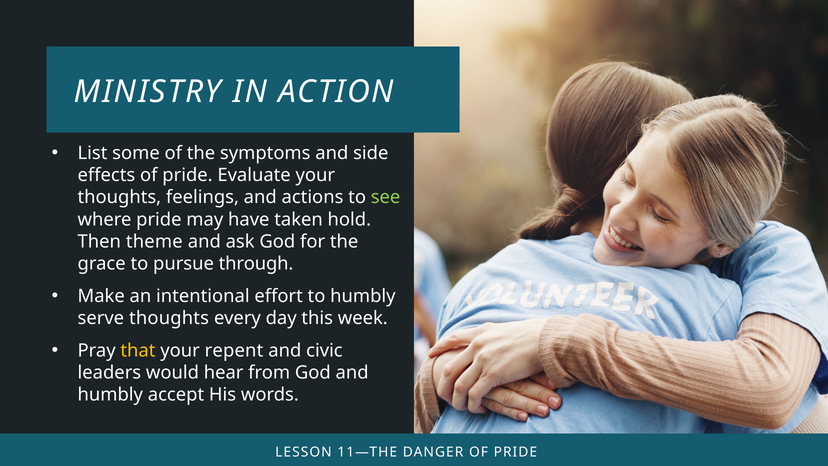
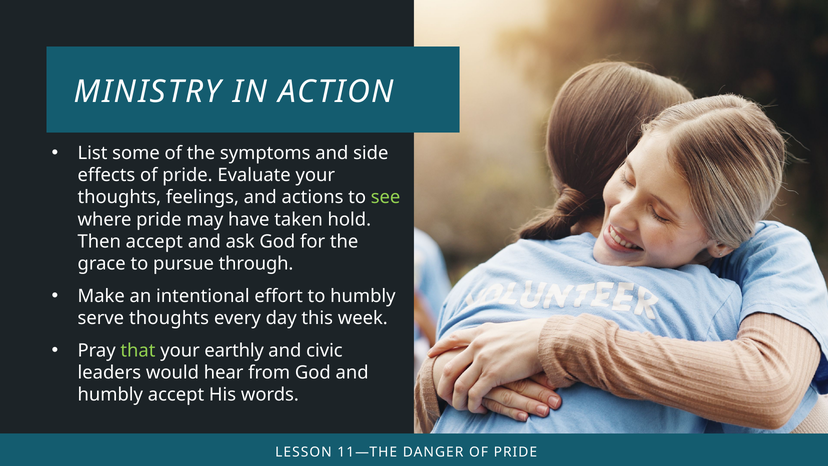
Then theme: theme -> accept (154, 241)
that colour: yellow -> light green (138, 351)
repent: repent -> earthly (234, 351)
